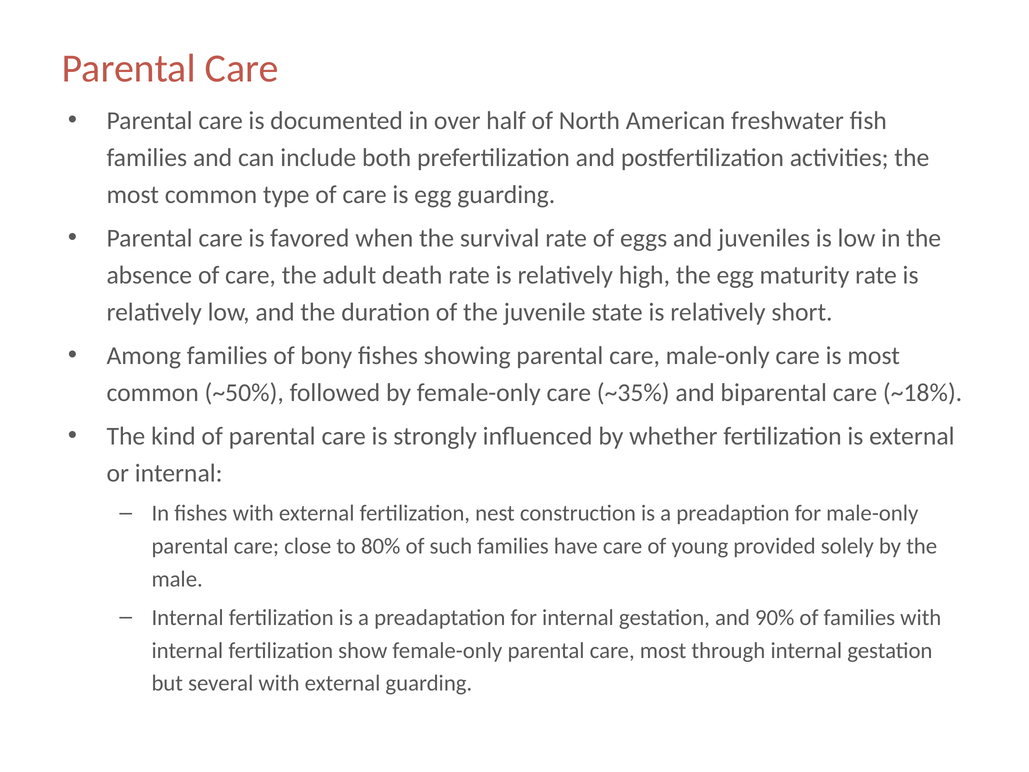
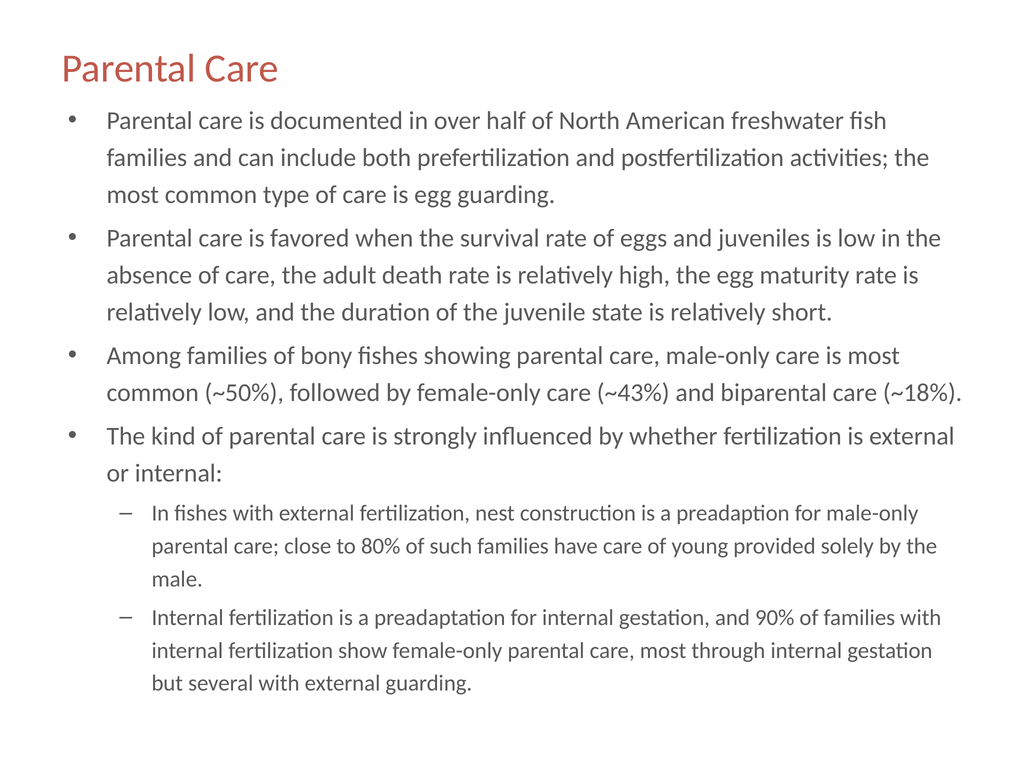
~35%: ~35% -> ~43% (633, 393)
